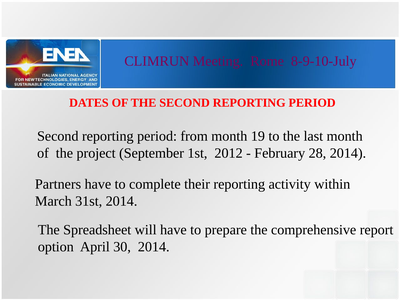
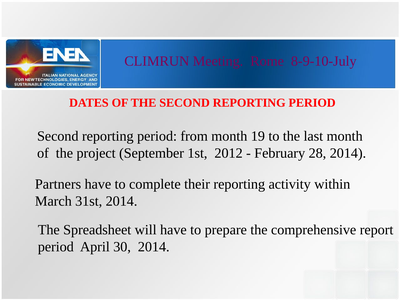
option: option -> period (56, 247)
